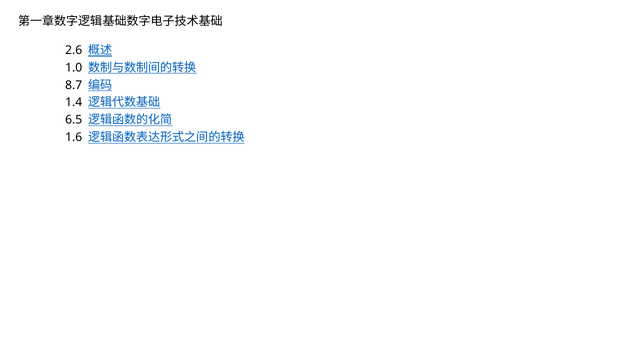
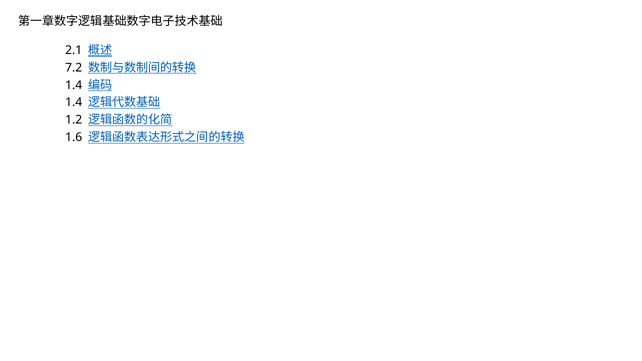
2.6: 2.6 -> 2.1 (74, 50)
1.0: 1.0 -> 7.2 (74, 68)
8.7: 8.7 -> 1.4 (74, 85)
6.5: 6.5 -> 1.2 (74, 120)
